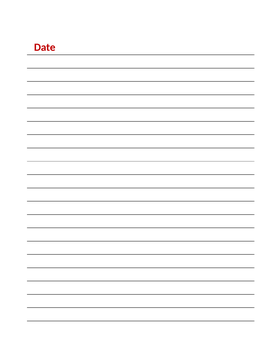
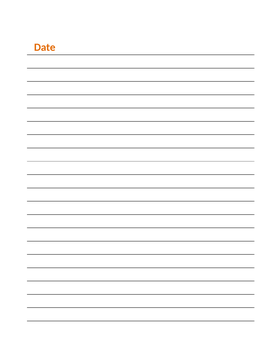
Date colour: red -> orange (45, 47)
